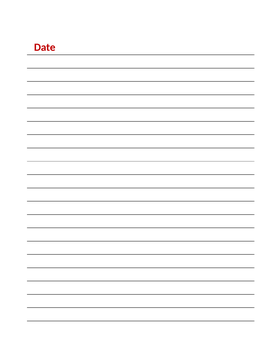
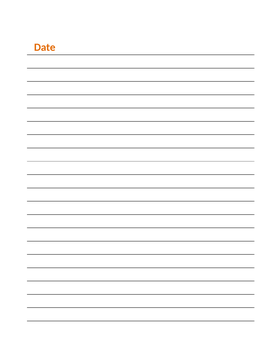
Date colour: red -> orange (45, 47)
